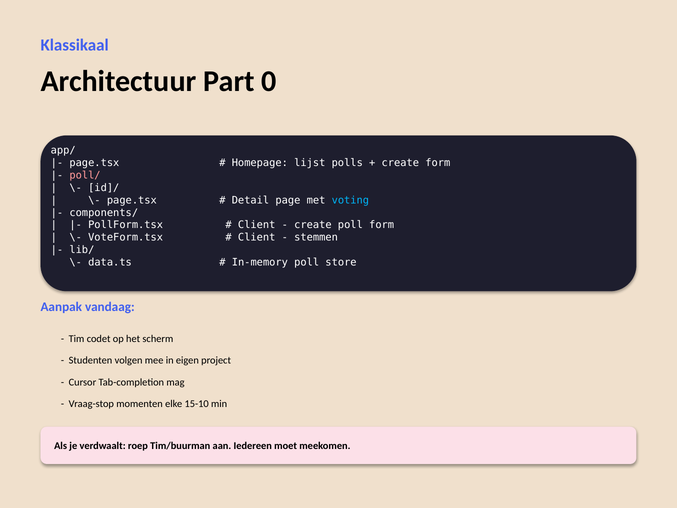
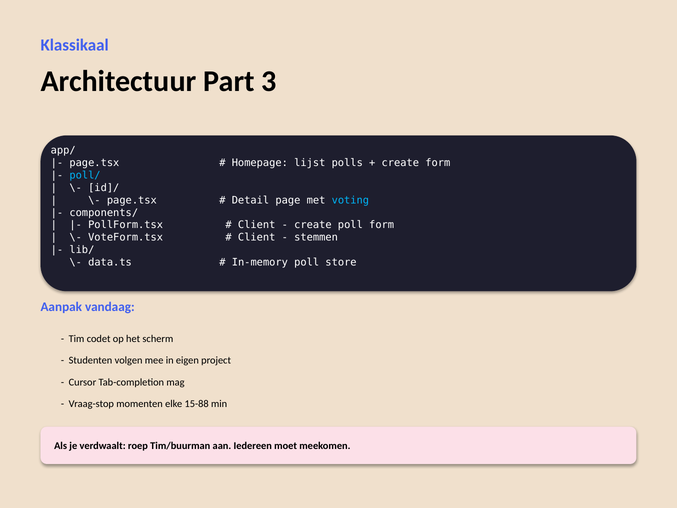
0: 0 -> 3 (269, 81)
poll/ colour: pink -> light blue (85, 175)
15-10: 15-10 -> 15-88 (197, 404)
